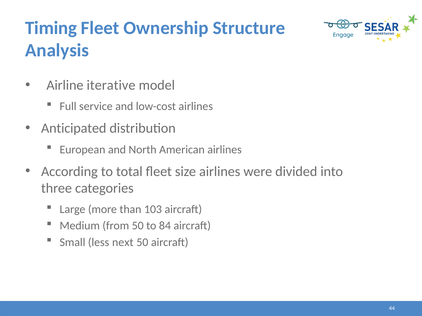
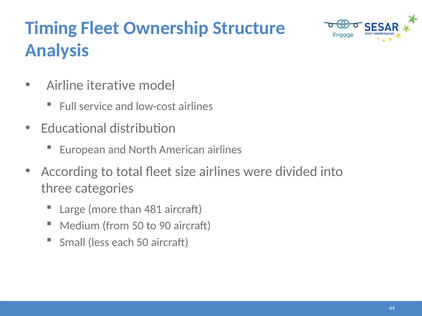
Anticipated: Anticipated -> Educational (74, 129)
103: 103 -> 481 (153, 210)
84: 84 -> 90 (165, 226)
next: next -> each (123, 243)
